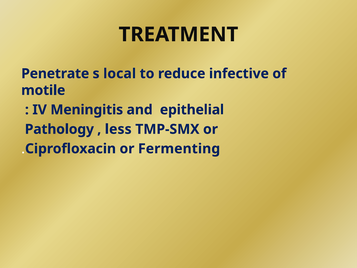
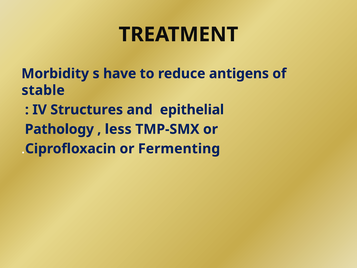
Penetrate: Penetrate -> Morbidity (55, 74)
local: local -> have (120, 74)
infective: infective -> antigens (239, 74)
motile: motile -> stable (43, 90)
Meningitis: Meningitis -> Structures (87, 110)
